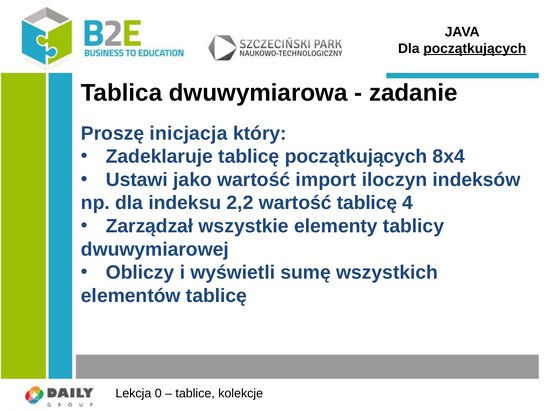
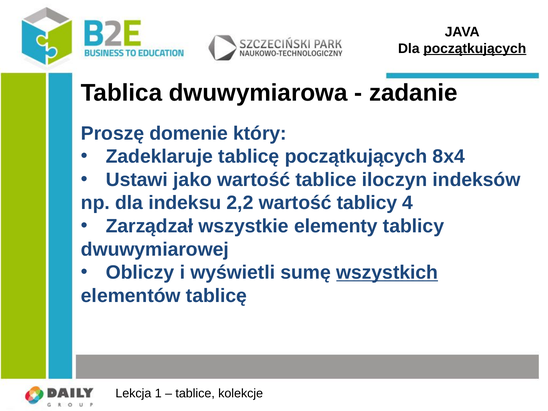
inicjacja: inicjacja -> domenie (189, 133)
wartość import: import -> tablice (326, 180)
wartość tablicę: tablicę -> tablicy (367, 203)
wszystkich underline: none -> present (387, 273)
0: 0 -> 1 (158, 393)
